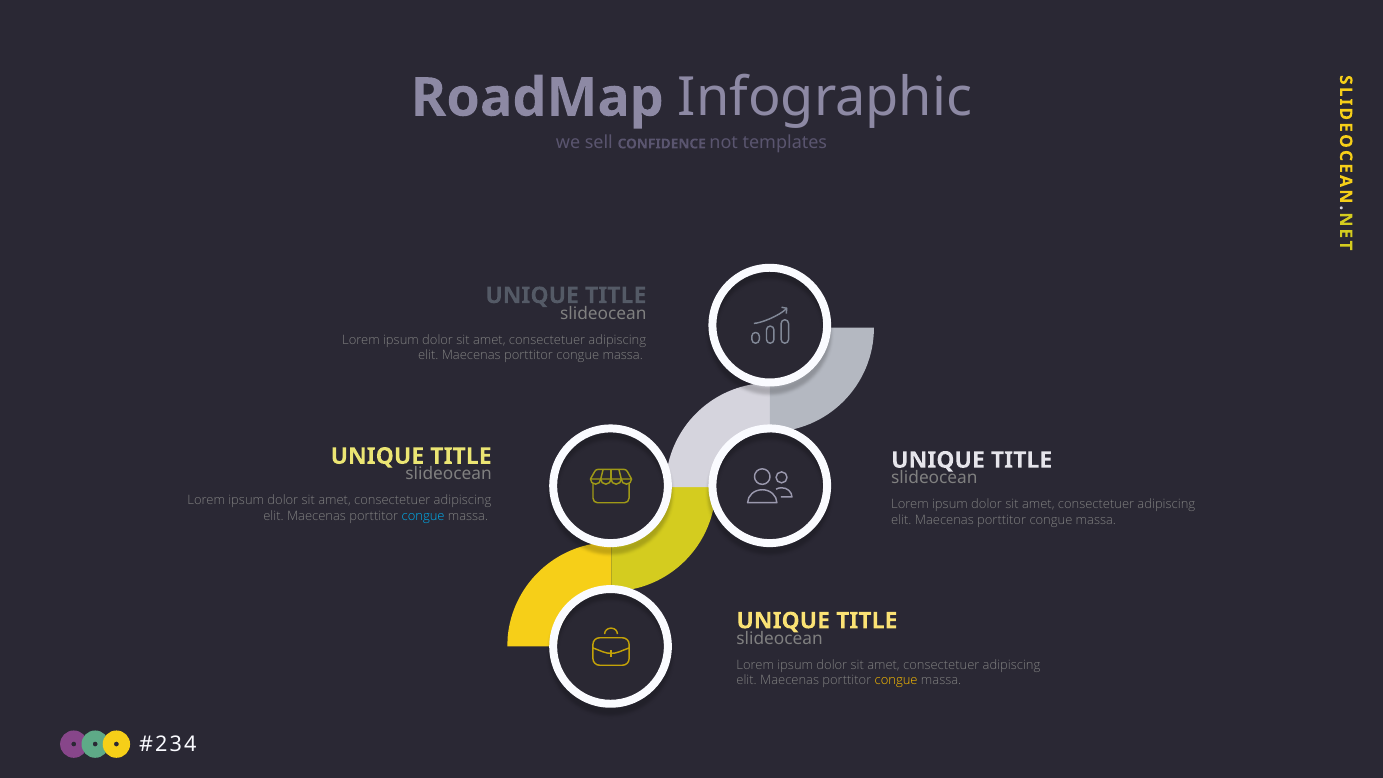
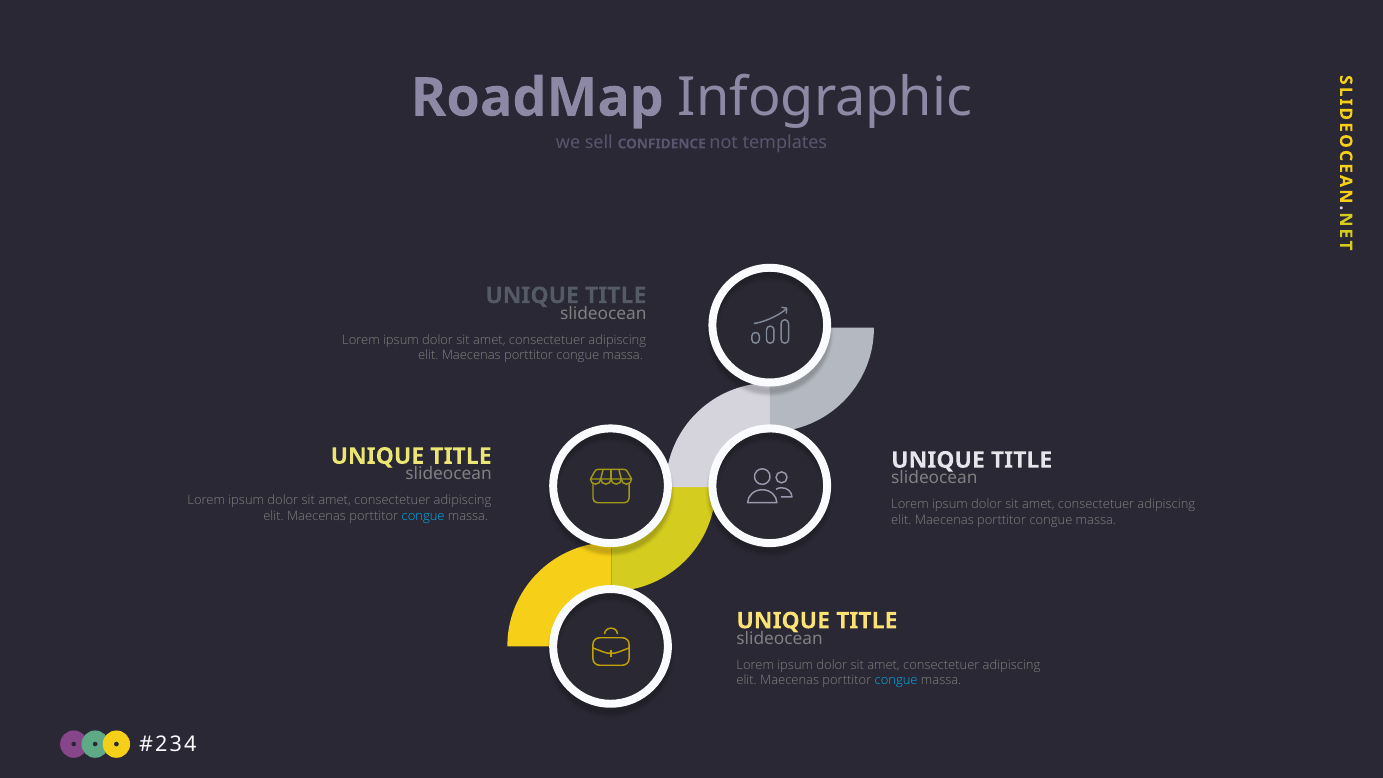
congue colour: yellow -> light blue (896, 681)
